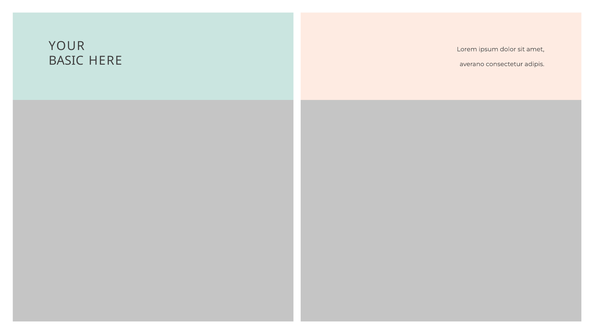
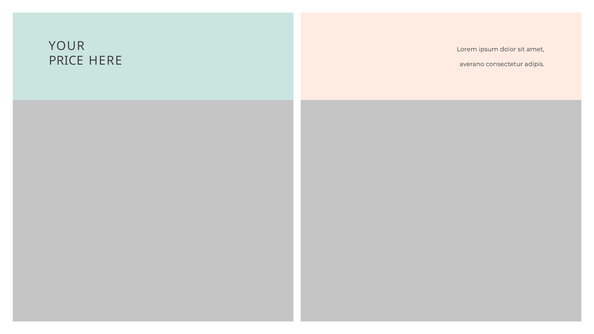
BASIC: BASIC -> PRICE (66, 61)
